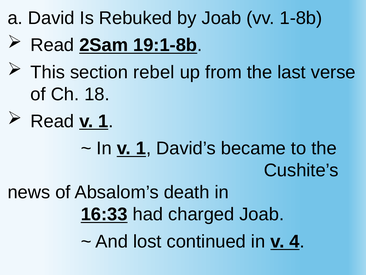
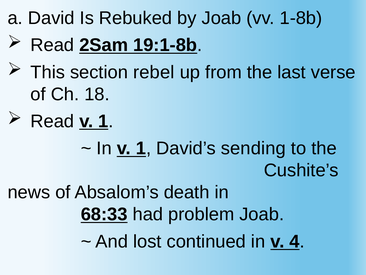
became: became -> sending (253, 148)
16:33: 16:33 -> 68:33 (104, 214)
charged: charged -> problem (201, 214)
